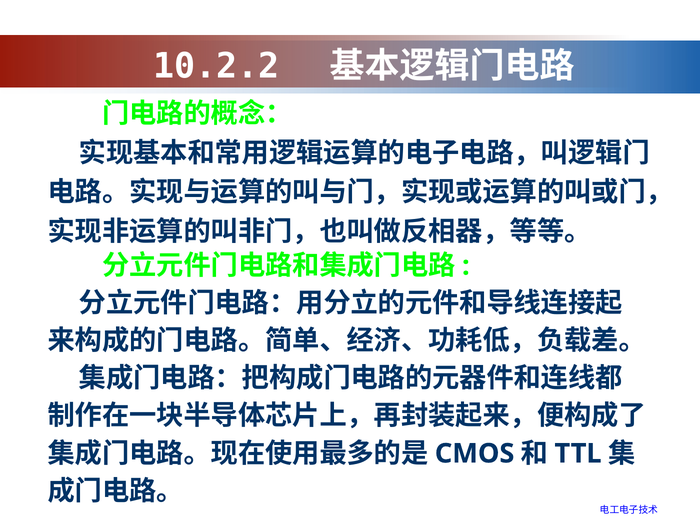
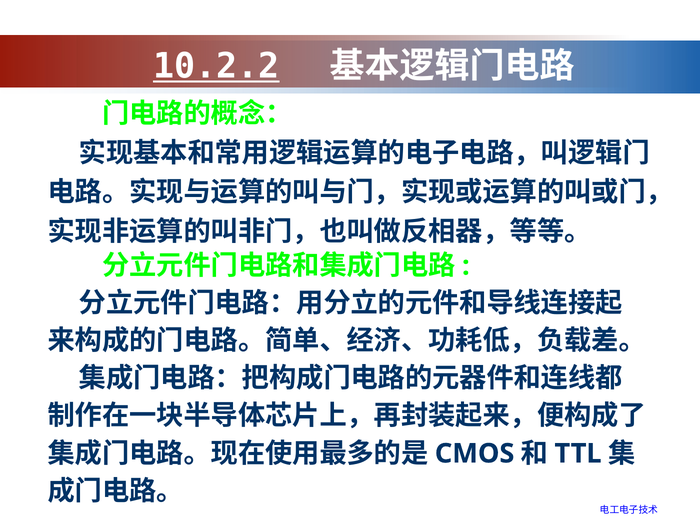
10.2.2 underline: none -> present (216, 66)
